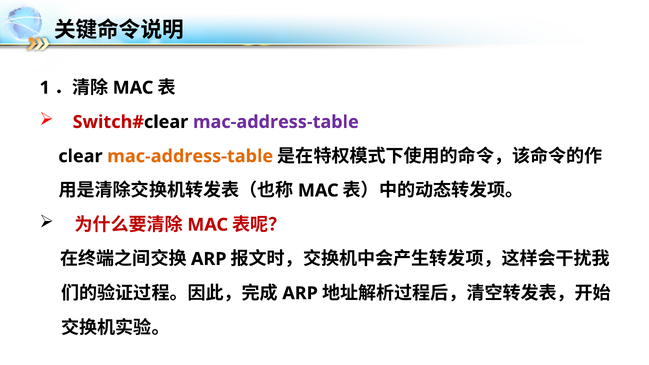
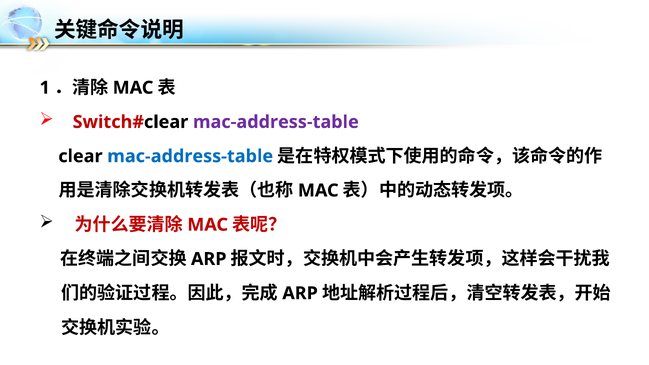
mac-address-table colour: orange -> blue (190, 156)
